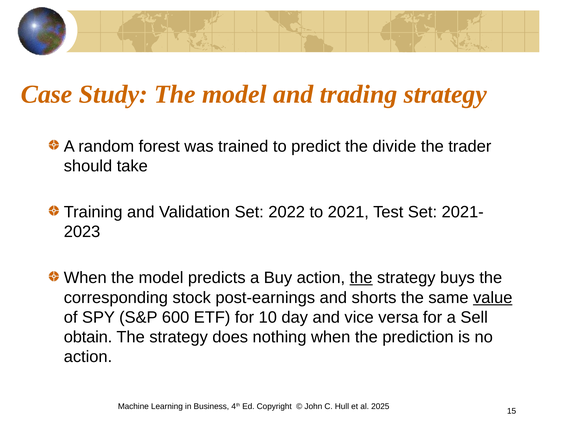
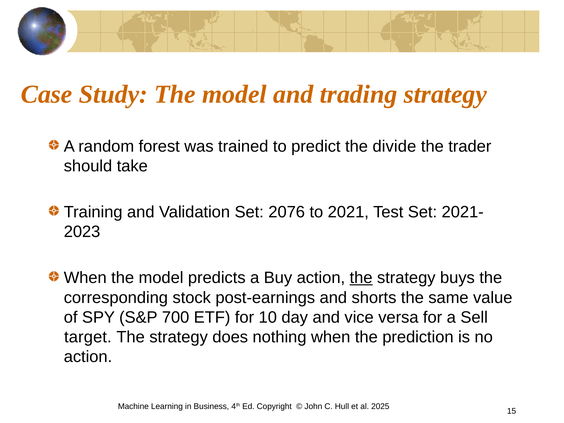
2022: 2022 -> 2076 (287, 212)
value underline: present -> none (493, 298)
600: 600 -> 700 (176, 317)
obtain: obtain -> target (88, 337)
